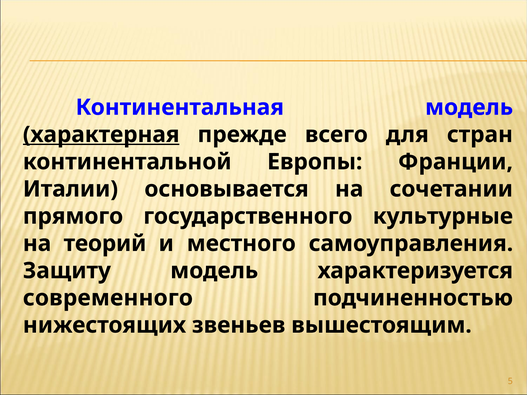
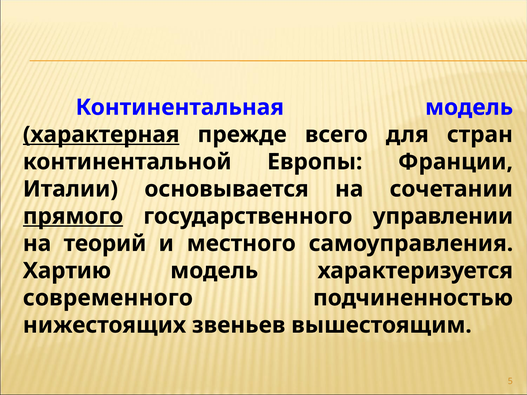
прямого underline: none -> present (73, 216)
культурные: культурные -> управлении (443, 216)
Защиту: Защиту -> Хартию (67, 271)
